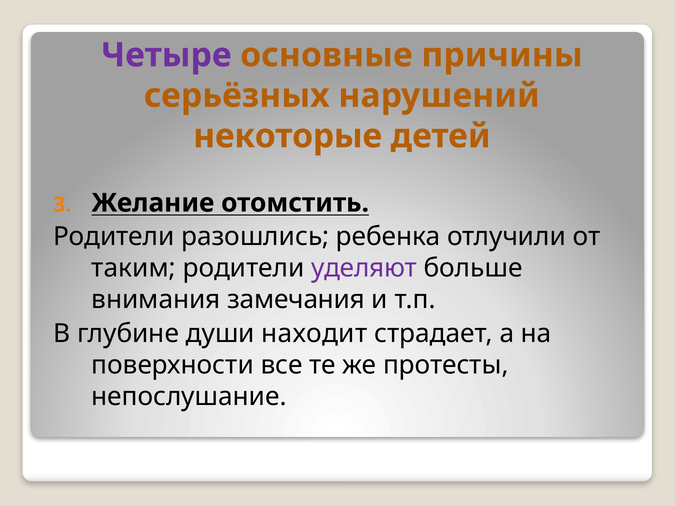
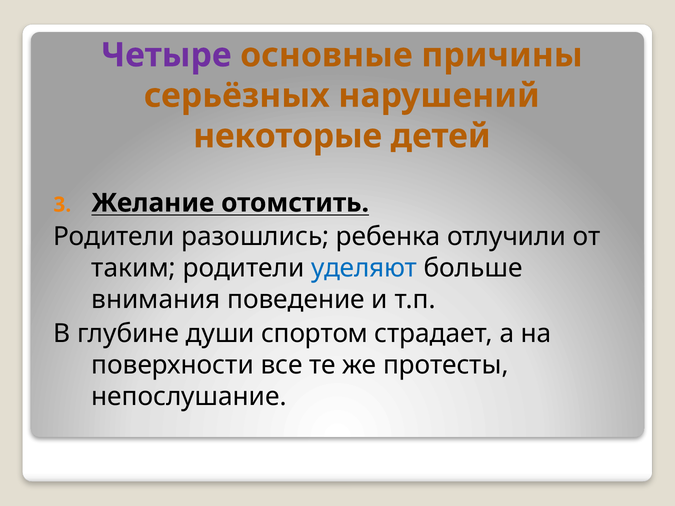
уделяют colour: purple -> blue (364, 268)
замечания: замечания -> поведение (296, 300)
находит: находит -> спортом (315, 334)
